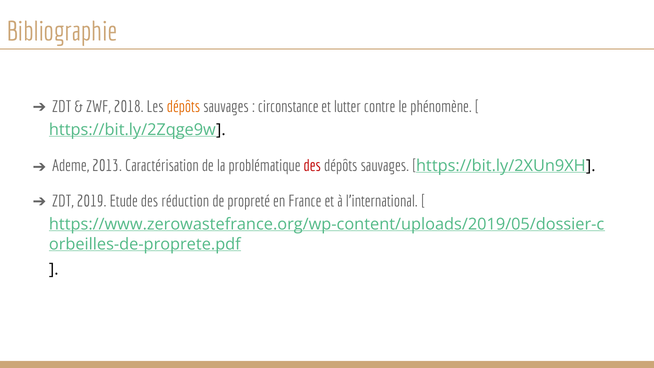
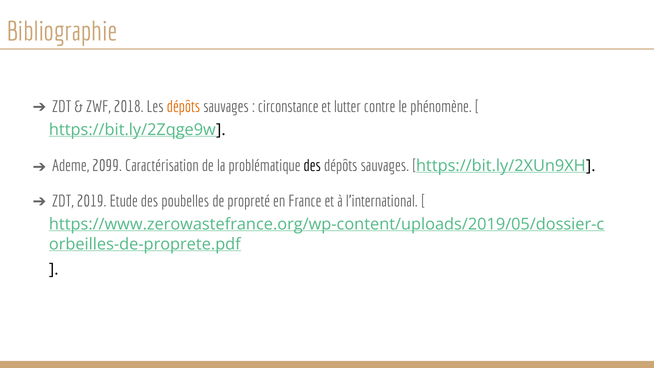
2013: 2013 -> 2099 (107, 166)
des colour: red -> black (312, 166)
réduction: réduction -> poubelles (185, 201)
